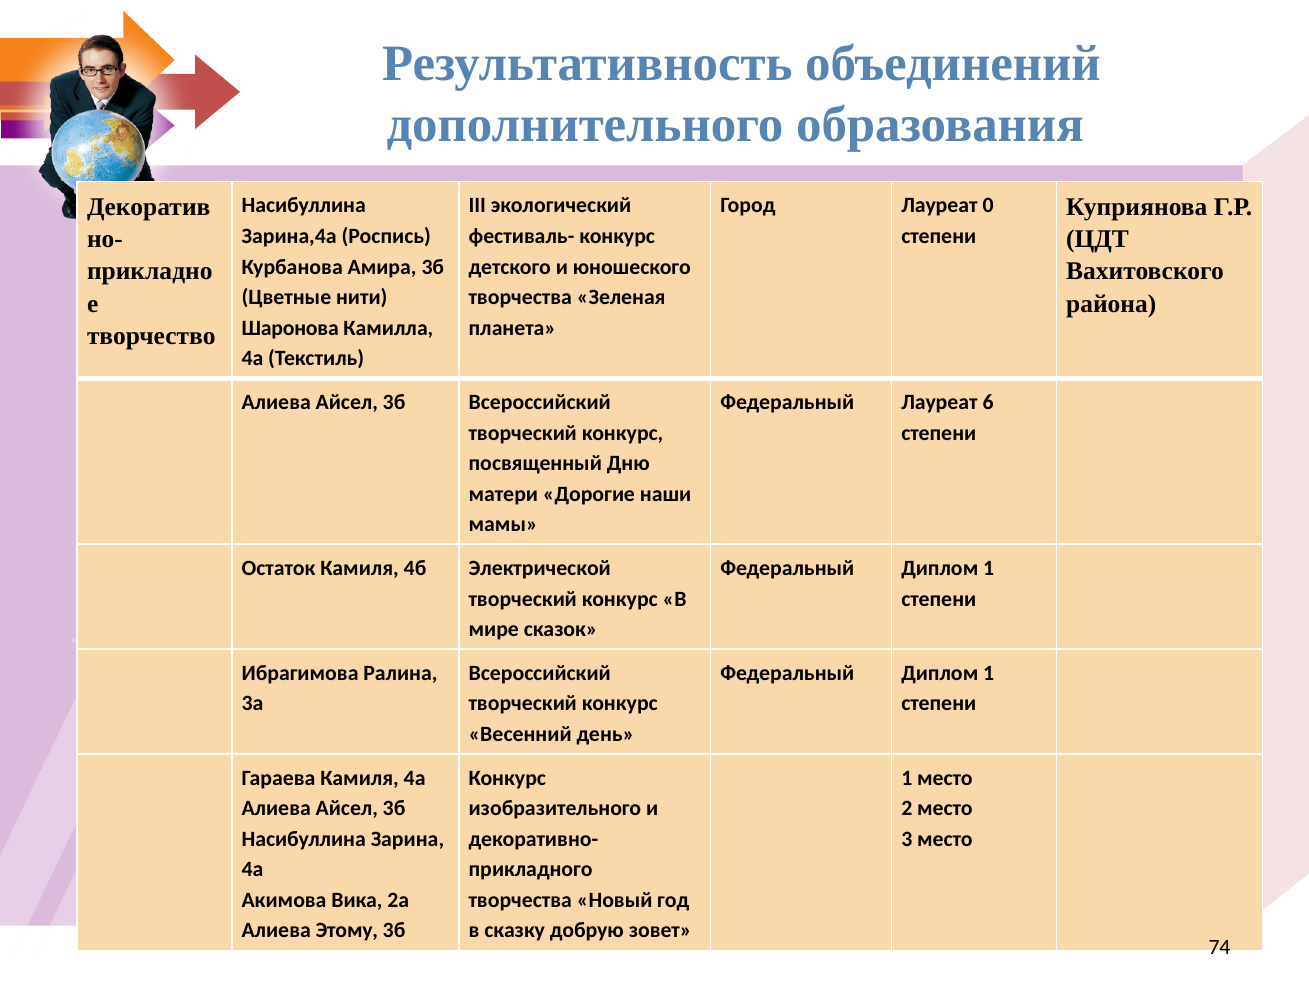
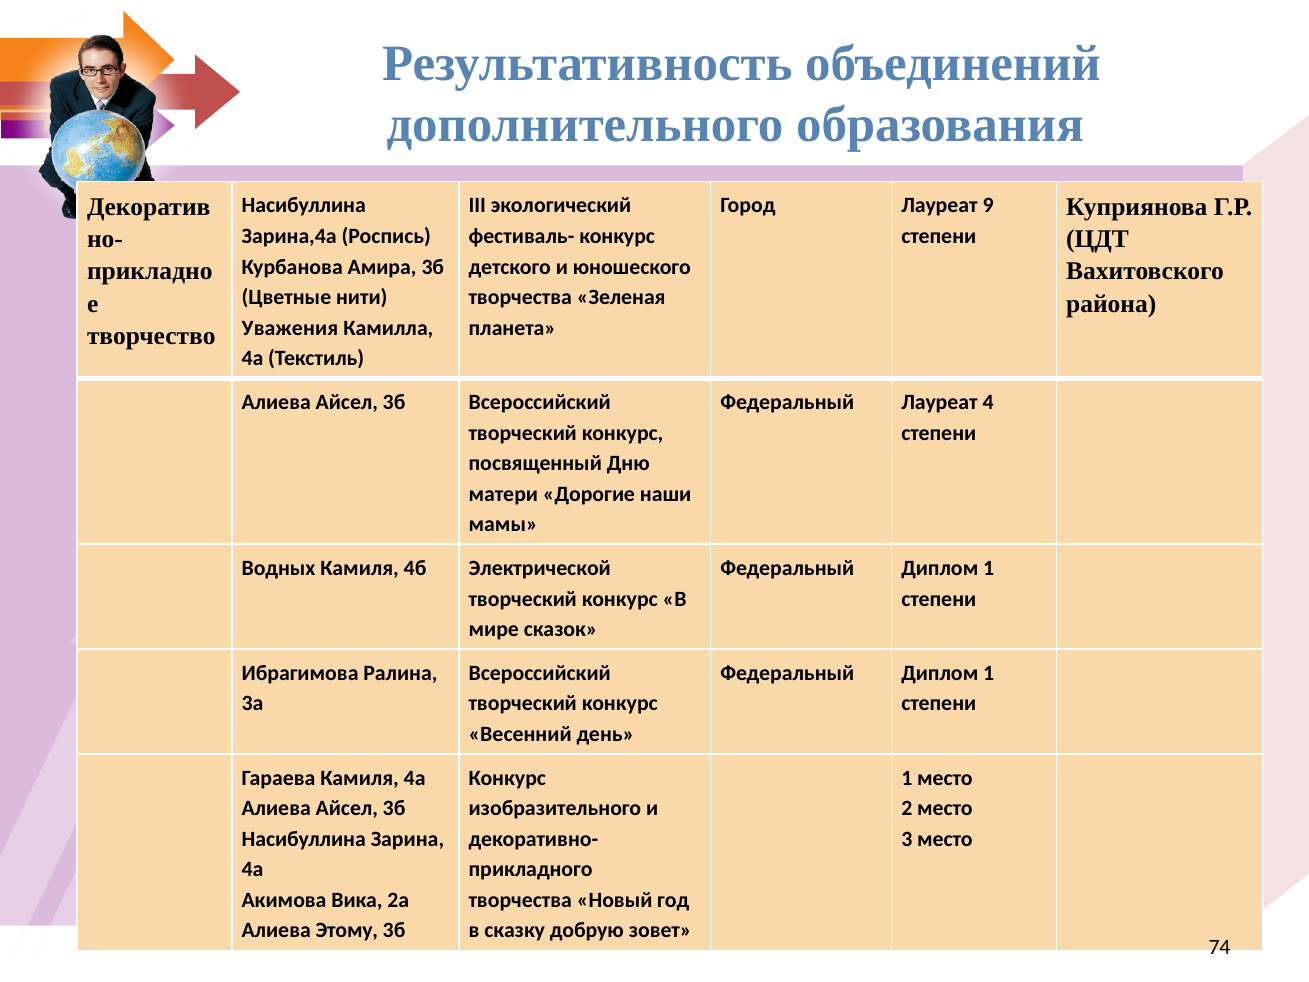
0: 0 -> 9 (988, 206)
Шаронова: Шаронова -> Уважения (290, 328)
6: 6 -> 4 (988, 402)
Остаток: Остаток -> Водных (279, 568)
